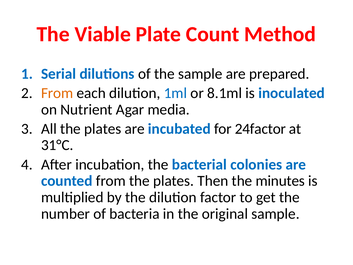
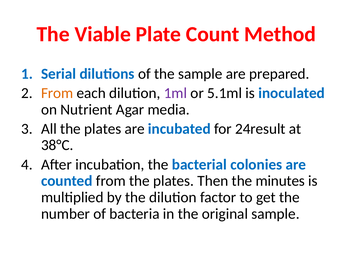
1ml colour: blue -> purple (175, 93)
8.1ml: 8.1ml -> 5.1ml (225, 93)
24factor: 24factor -> 24result (260, 129)
31°C: 31°C -> 38°C (57, 145)
